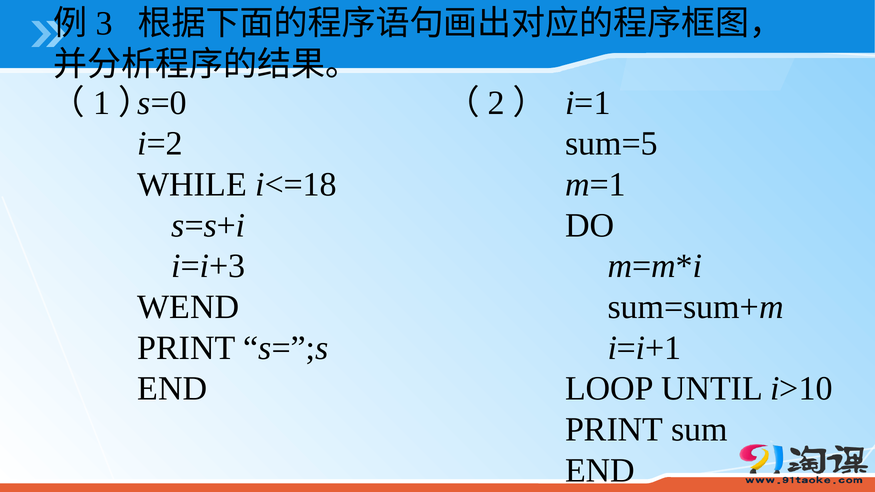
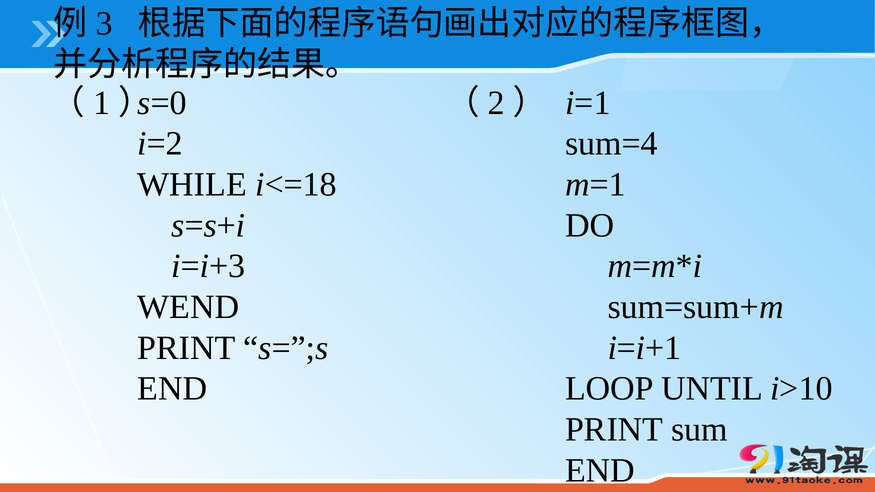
sum=5: sum=5 -> sum=4 (611, 144)
